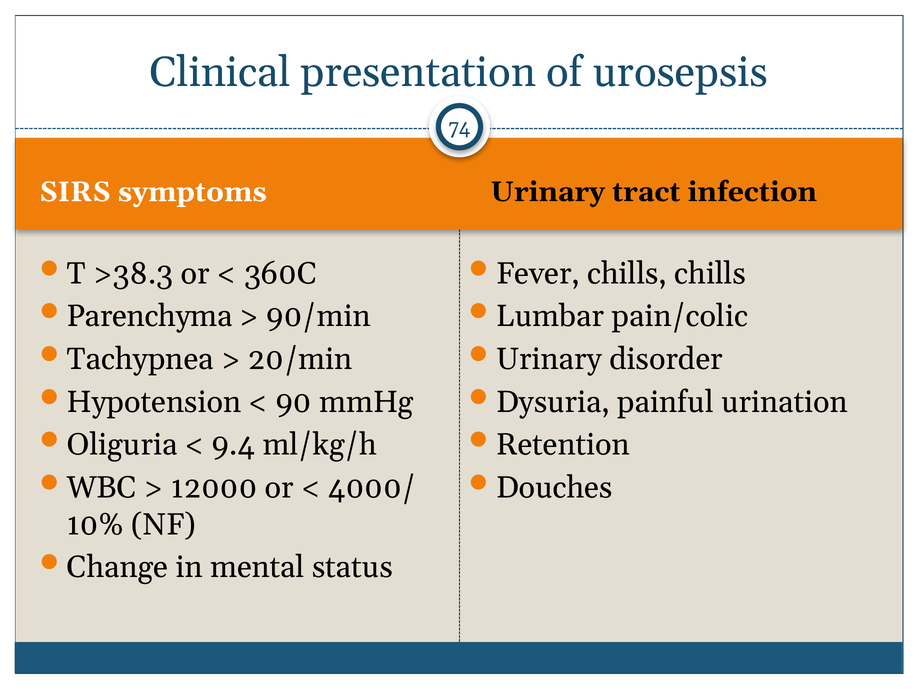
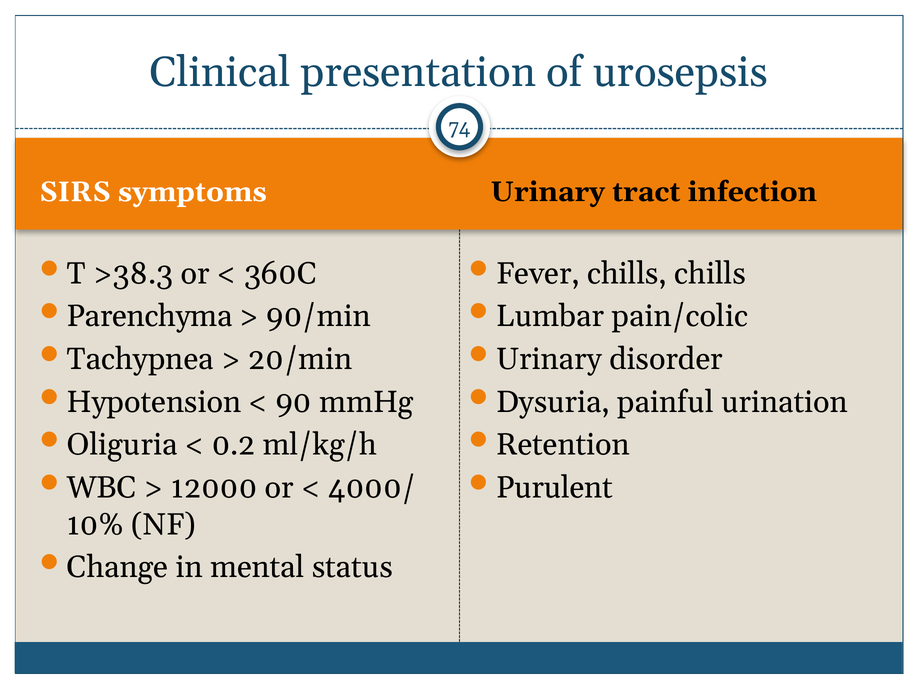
9.4: 9.4 -> 0.2 (234, 445)
Douches: Douches -> Purulent (554, 488)
